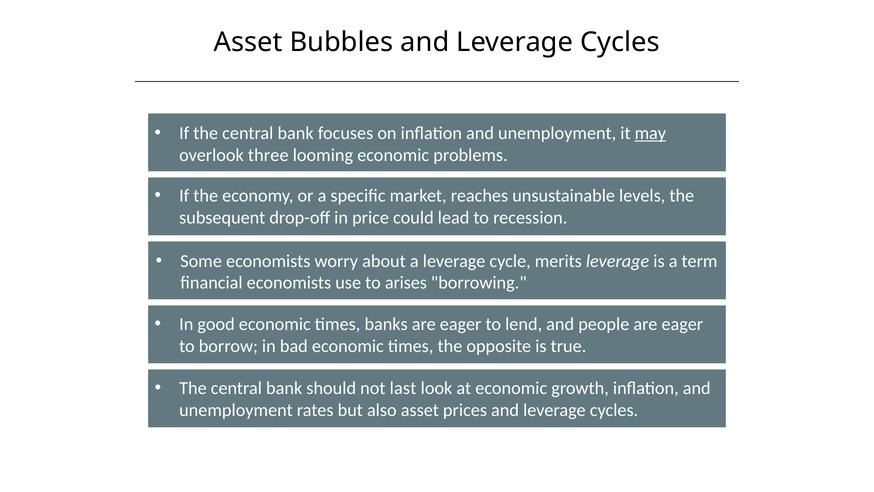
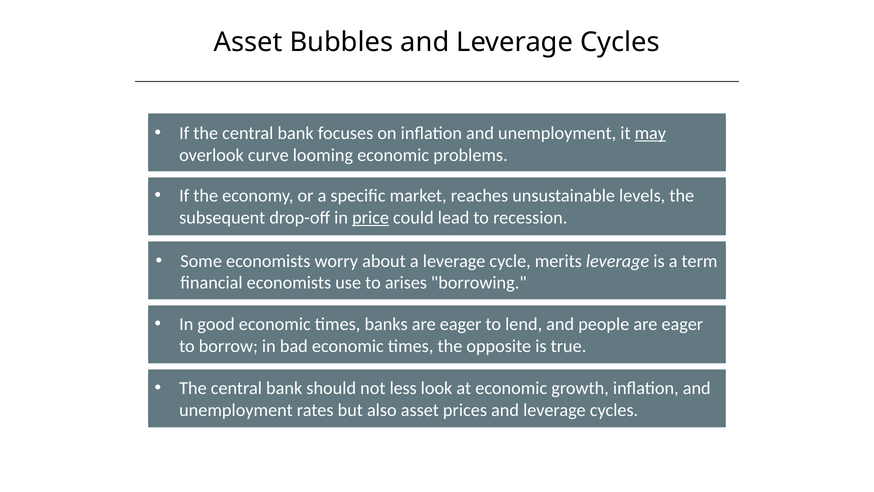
three: three -> curve (268, 155)
price underline: none -> present (371, 218)
last: last -> less (403, 388)
